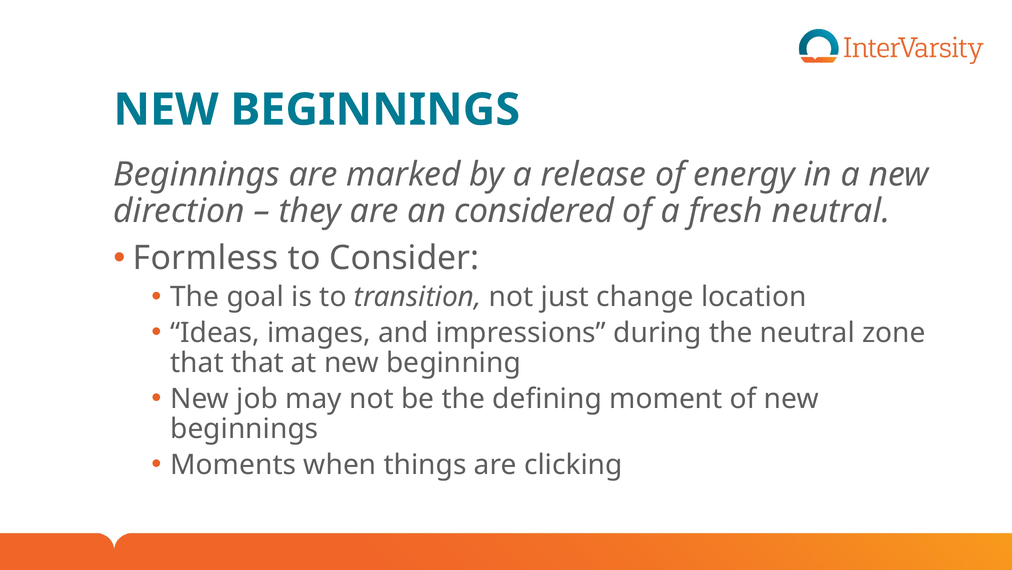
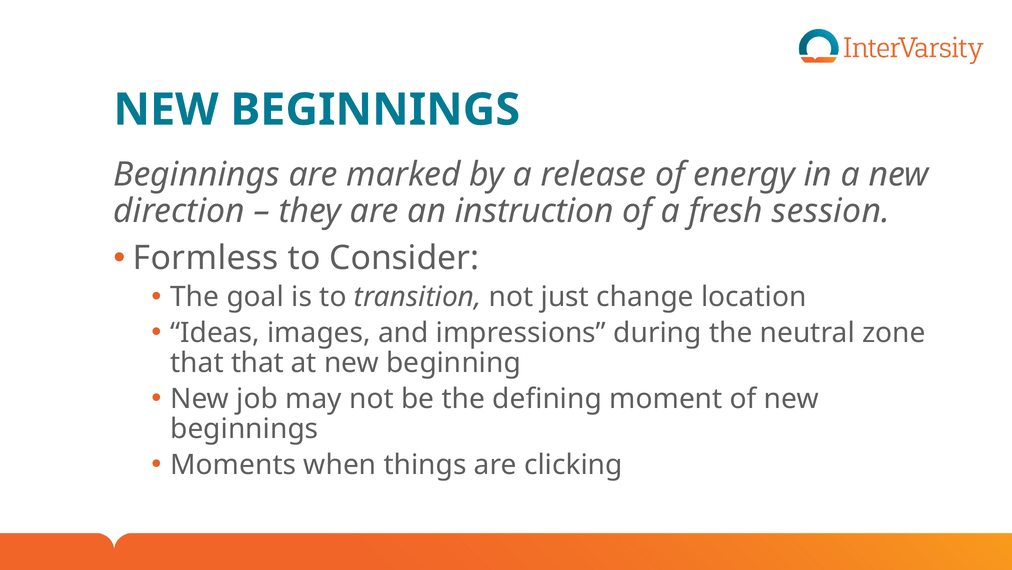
considered: considered -> instruction (534, 211)
fresh neutral: neutral -> session (831, 211)
